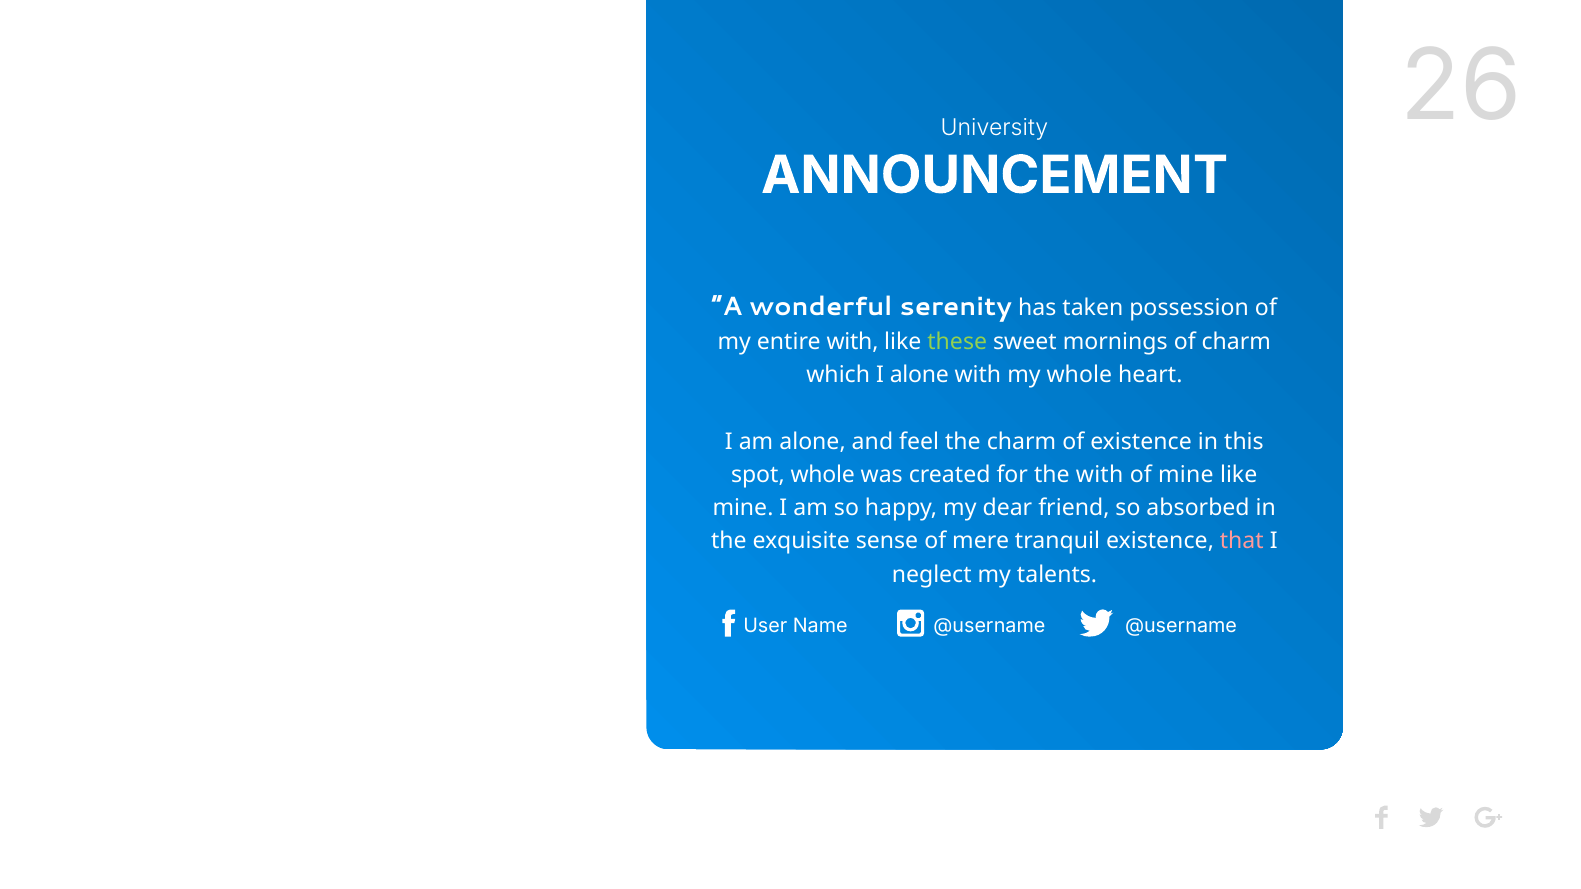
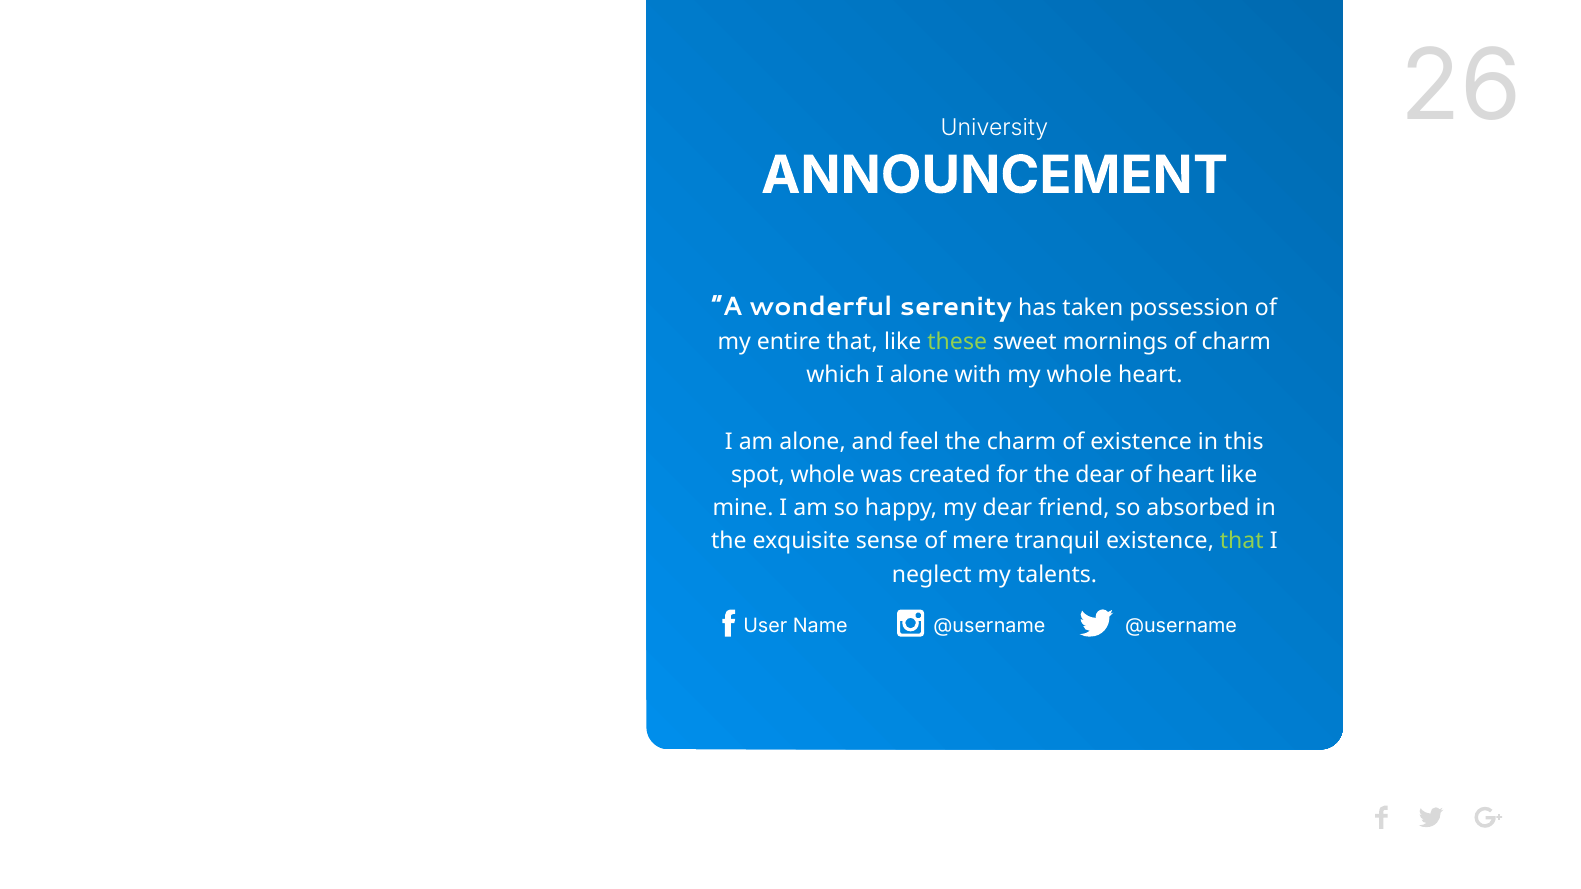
entire with: with -> that (852, 342)
the with: with -> dear (1100, 475)
of mine: mine -> heart (1186, 475)
that colour: pink -> light green (1242, 541)
